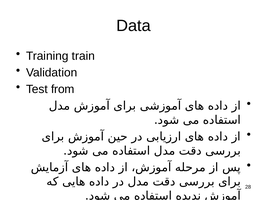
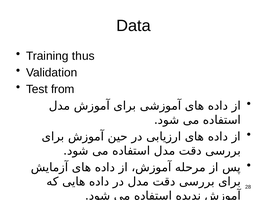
train: train -> thus (83, 56)
